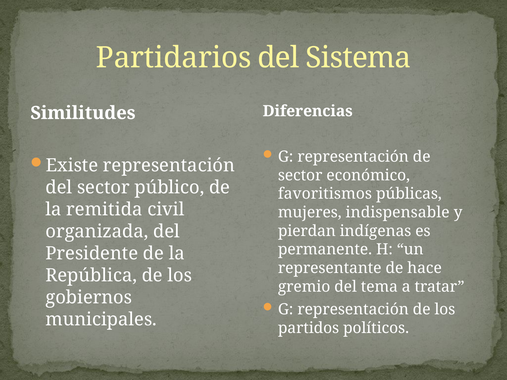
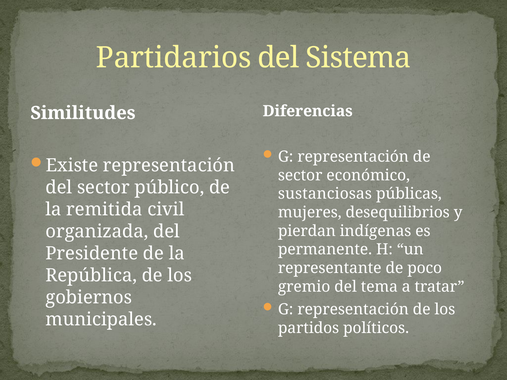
favoritismos: favoritismos -> sustanciosas (325, 194)
indispensable: indispensable -> desequilibrios (398, 213)
hace: hace -> poco (425, 268)
